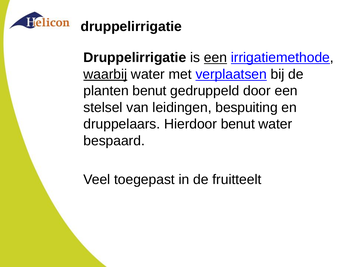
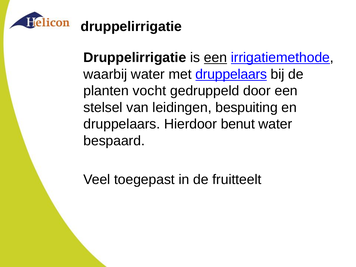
waarbij underline: present -> none (105, 74)
met verplaatsen: verplaatsen -> druppelaars (231, 74)
planten benut: benut -> vocht (149, 91)
